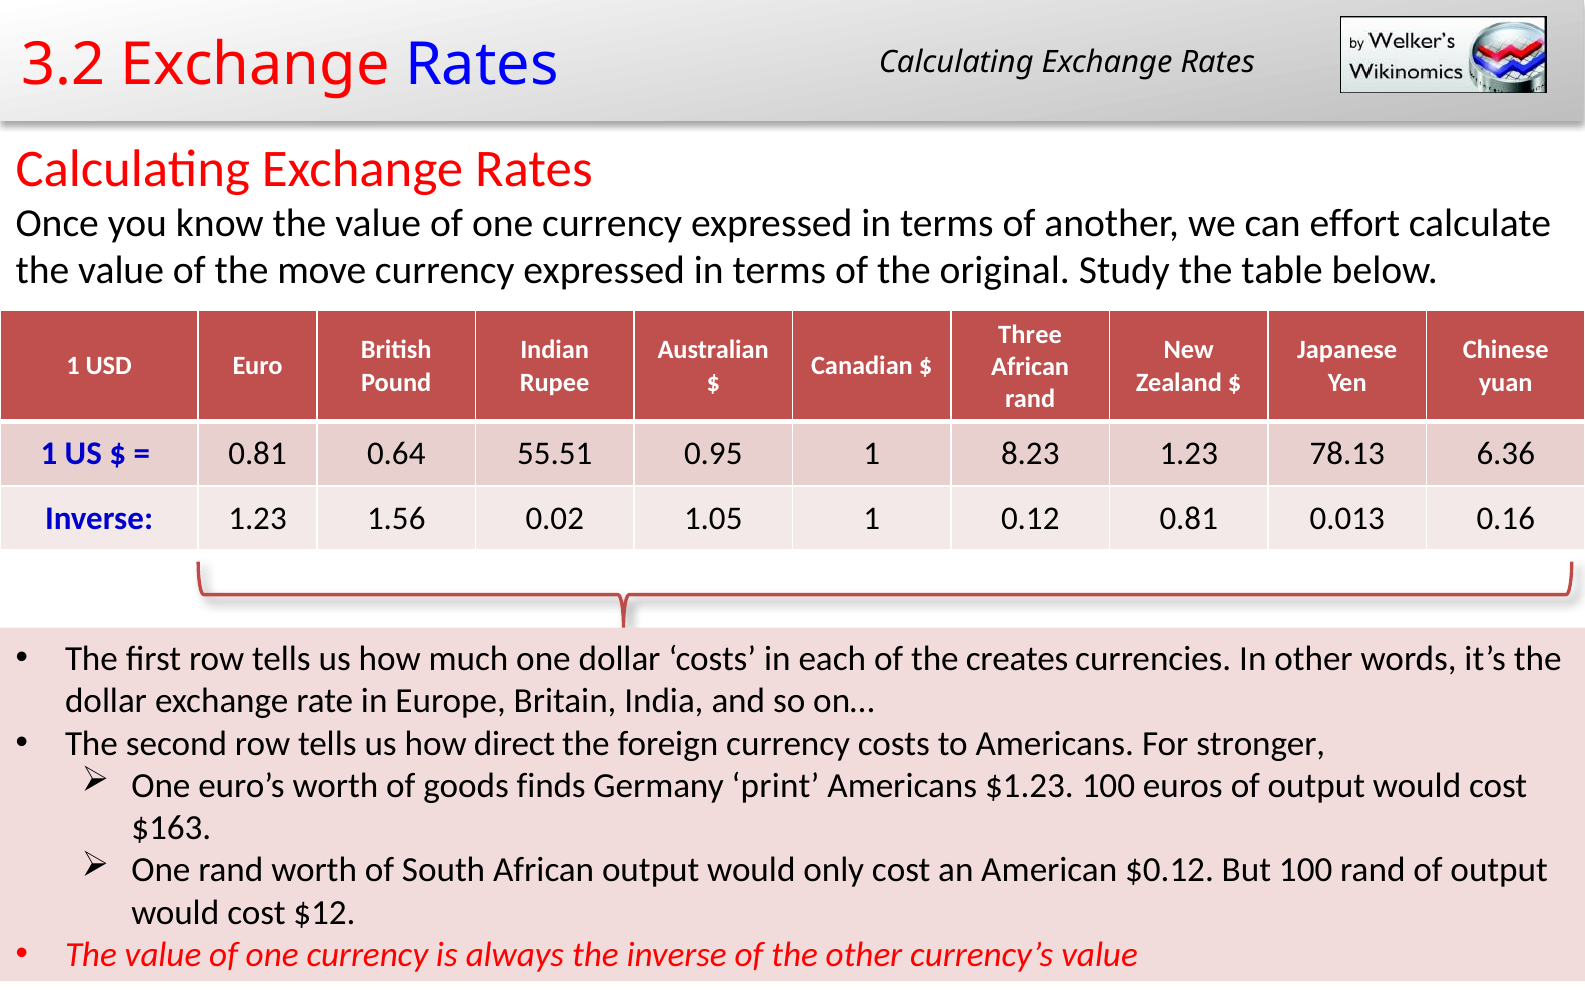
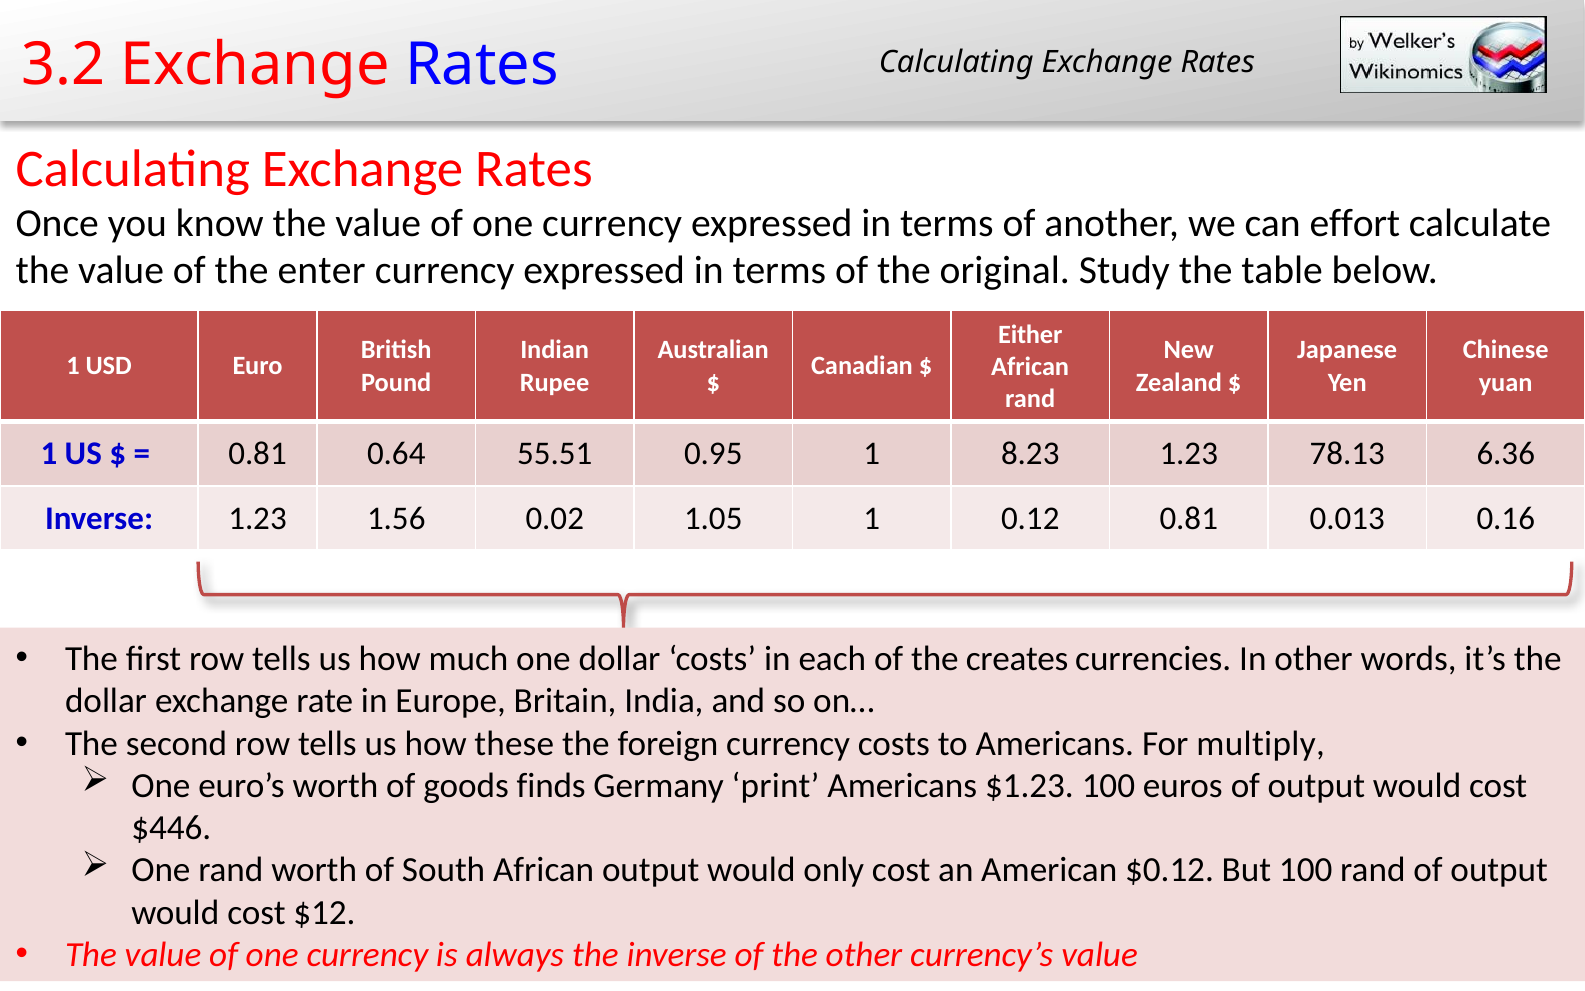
move: move -> enter (322, 271)
Three: Three -> Either (1030, 335)
direct: direct -> these (514, 743)
stronger: stronger -> multiply (1261, 743)
$163: $163 -> $446 (171, 828)
